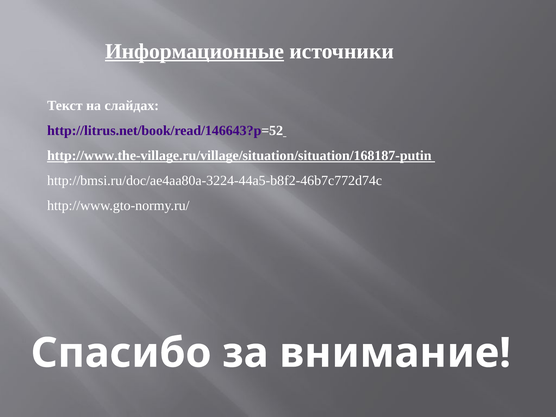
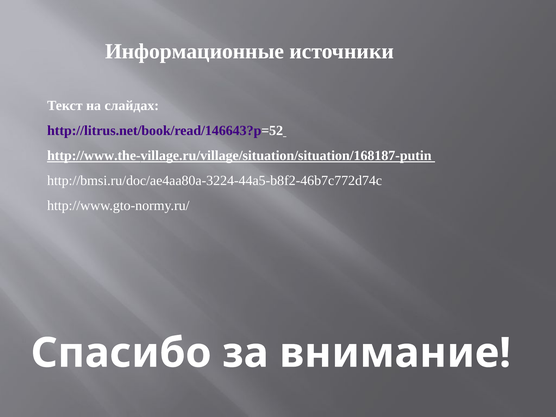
Информационные underline: present -> none (195, 51)
